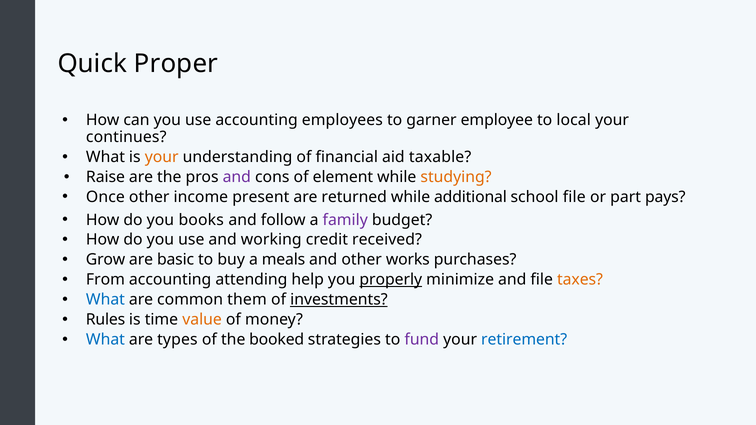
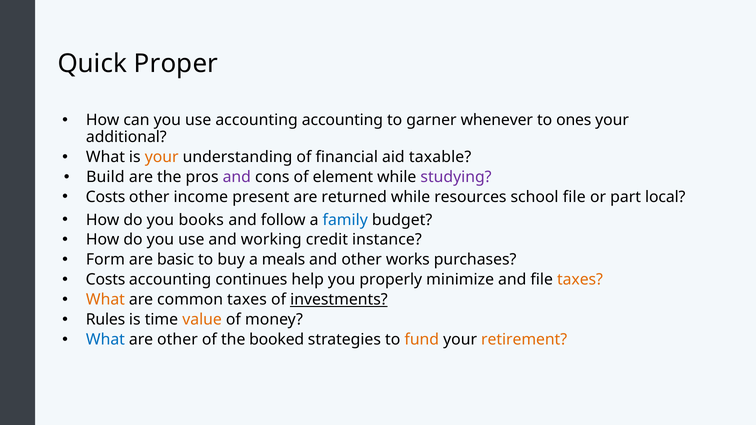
accounting employees: employees -> accounting (342, 120)
employee: employee -> whenever (497, 120)
local: local -> ones (574, 120)
continues: continues -> additional (126, 137)
Raise: Raise -> Build (105, 177)
studying colour: orange -> purple (456, 177)
Once: Once -> Costs (106, 197)
additional: additional -> resources (470, 197)
pays: pays -> local (665, 197)
family colour: purple -> blue (345, 220)
received: received -> instance (387, 240)
Grow: Grow -> Form (105, 260)
From: From -> Costs (106, 280)
attending: attending -> continues (251, 280)
properly underline: present -> none (391, 280)
What colour: blue -> orange (105, 300)
common them: them -> taxes (247, 300)
are types: types -> other (177, 340)
fund colour: purple -> orange (422, 340)
retirement colour: blue -> orange (524, 340)
